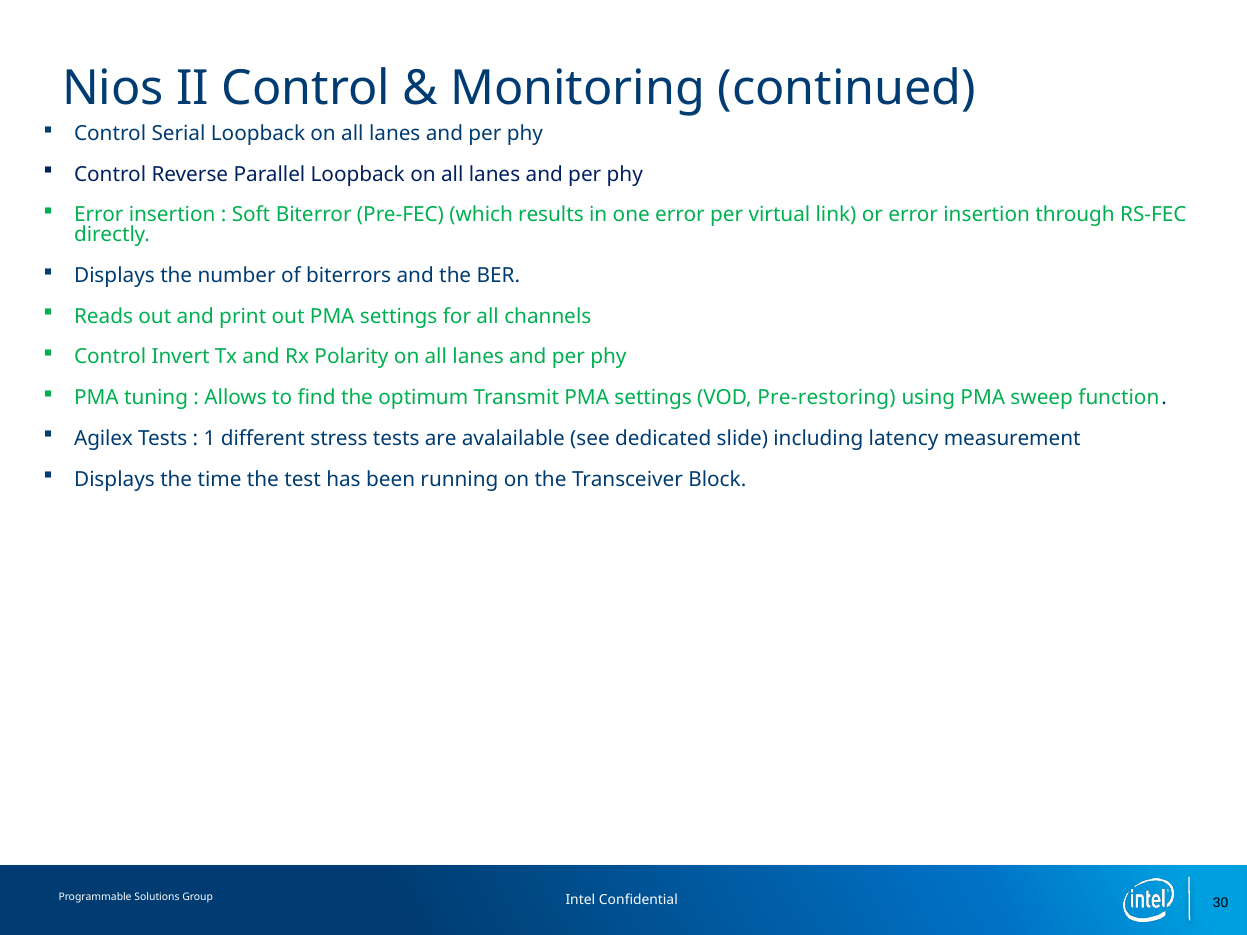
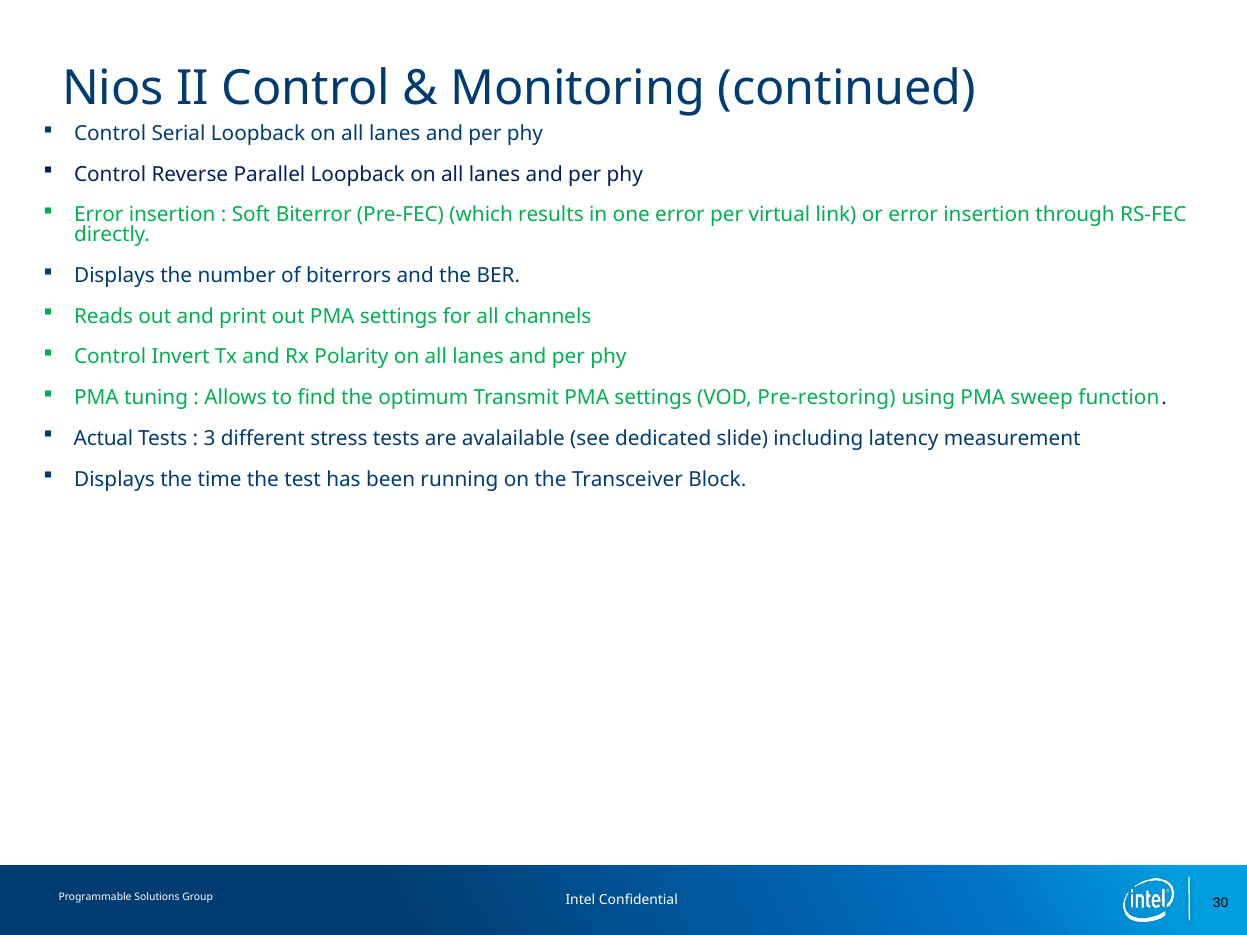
Agilex: Agilex -> Actual (104, 439)
1: 1 -> 3 (210, 439)
